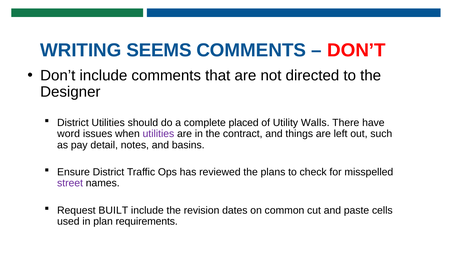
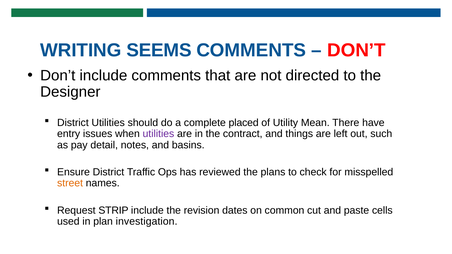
Walls: Walls -> Mean (315, 123)
word: word -> entry (69, 134)
street colour: purple -> orange (70, 183)
BUILT: BUILT -> STRIP (113, 210)
requirements: requirements -> investigation (147, 222)
